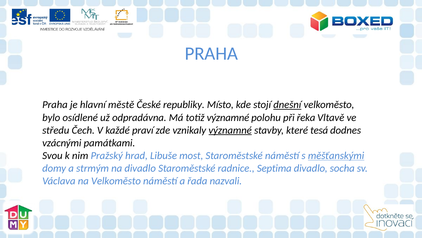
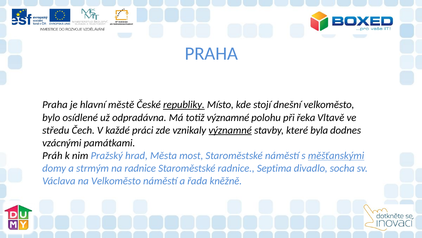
republiky underline: none -> present (184, 105)
dnešní underline: present -> none (287, 105)
praví: praví -> práci (143, 130)
tesá: tesá -> byla (319, 130)
Svou: Svou -> Práh (52, 155)
Libuše: Libuše -> Města (164, 155)
na divadlo: divadlo -> radnice (140, 168)
nazvali: nazvali -> kněžně (226, 181)
